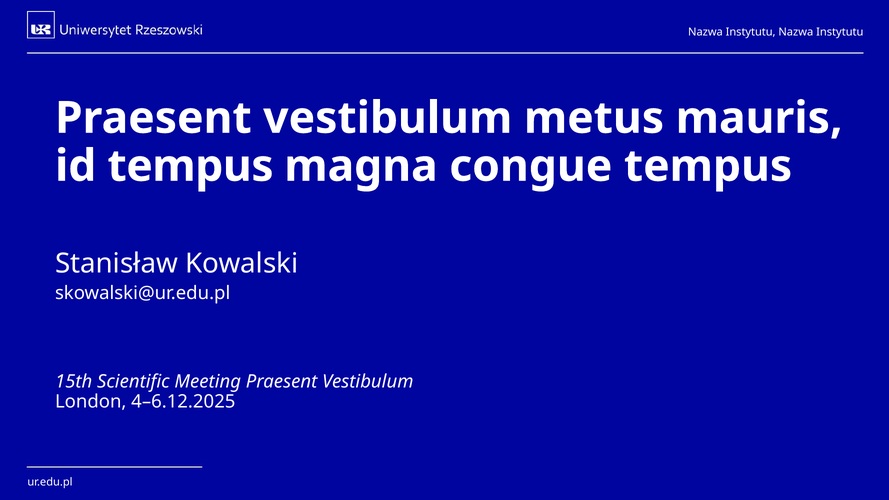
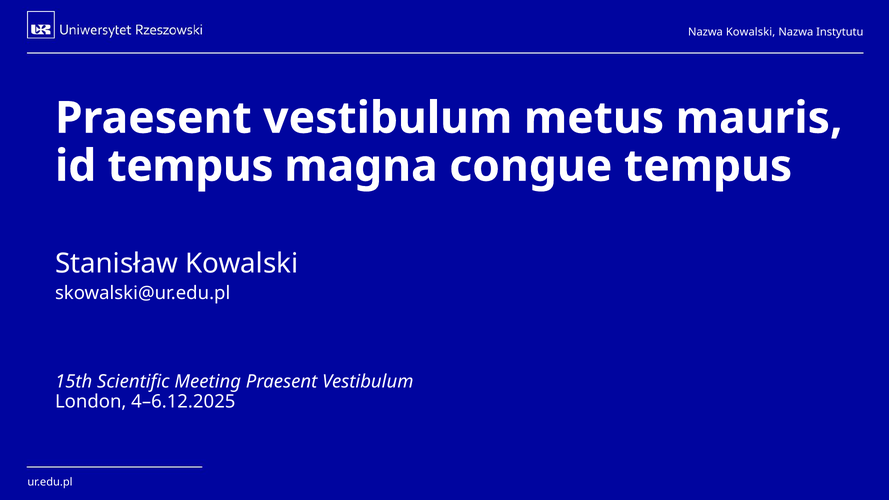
Instytutu: Instytutu -> Kowalski (751, 32)
